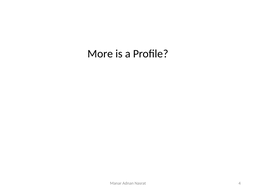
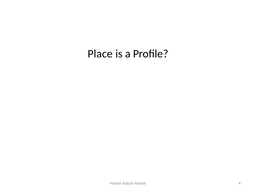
More: More -> Place (100, 54)
